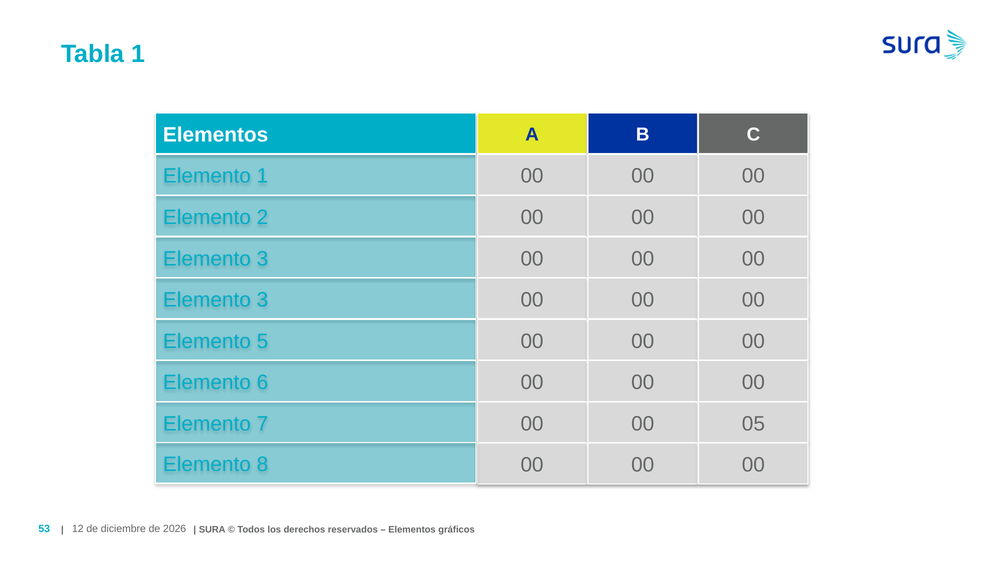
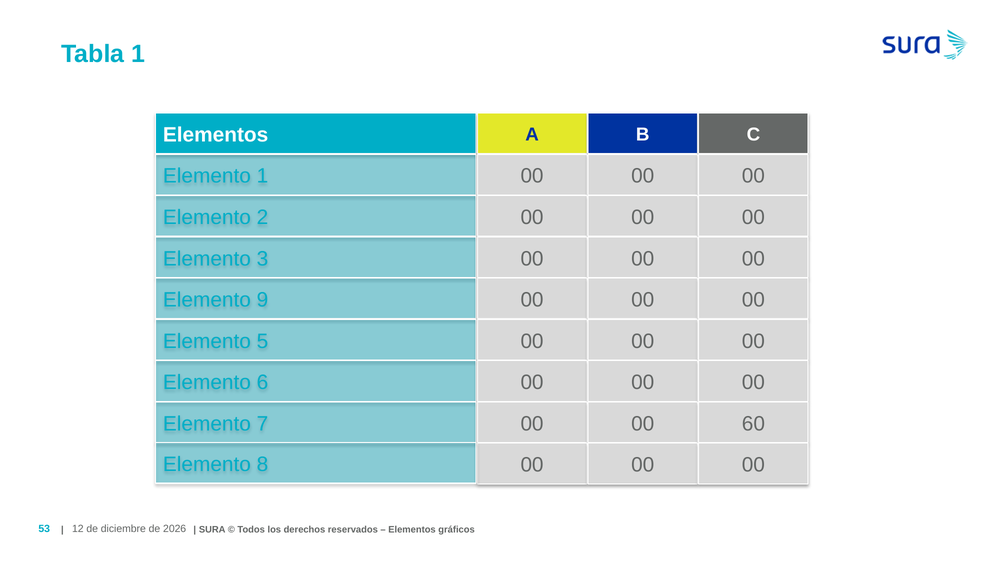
3: 3 -> 9 (262, 300)
05: 05 -> 60 (753, 424)
